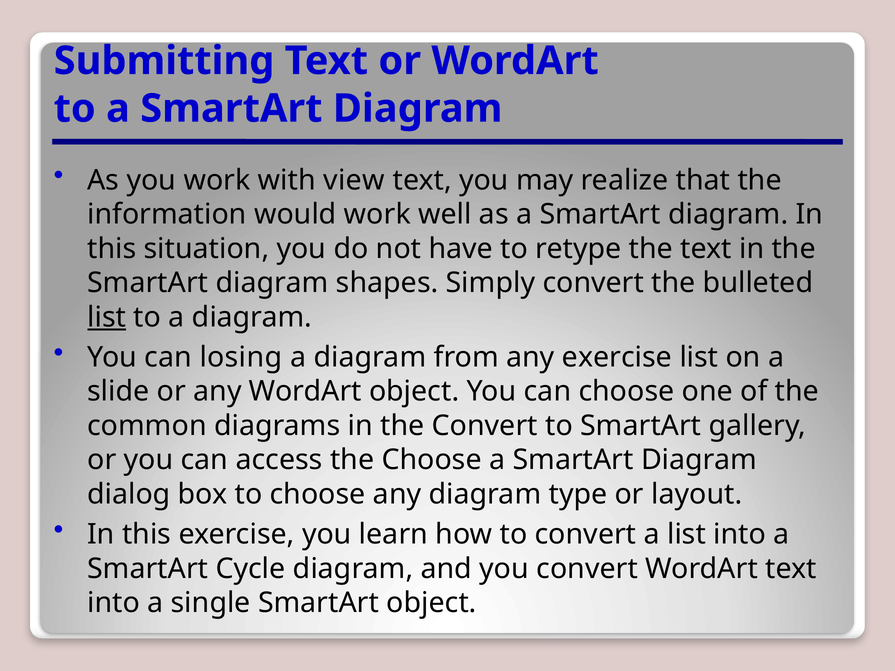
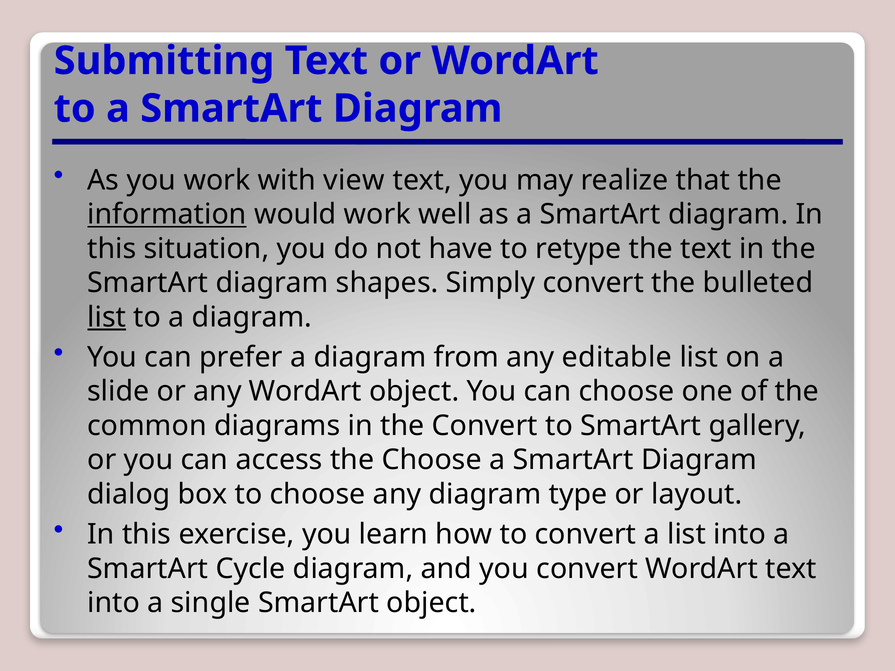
information underline: none -> present (167, 215)
losing: losing -> prefer (241, 357)
any exercise: exercise -> editable (617, 357)
